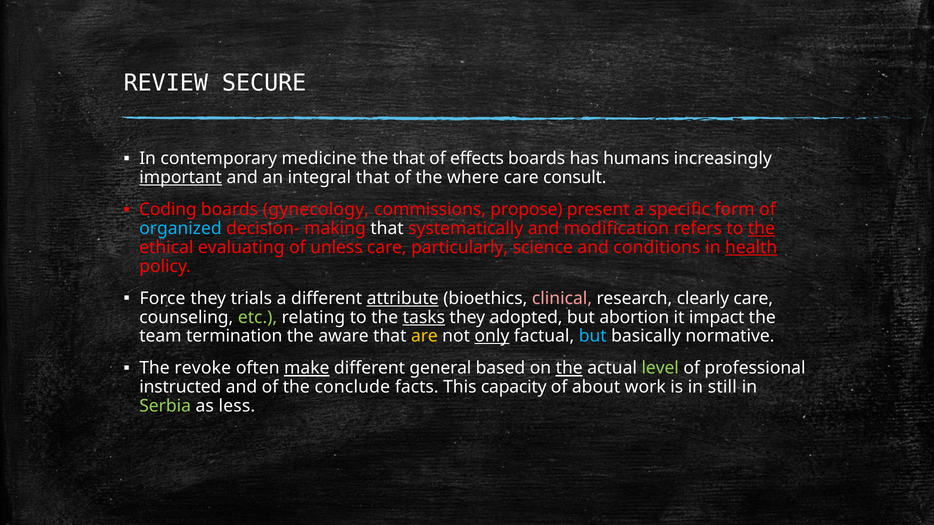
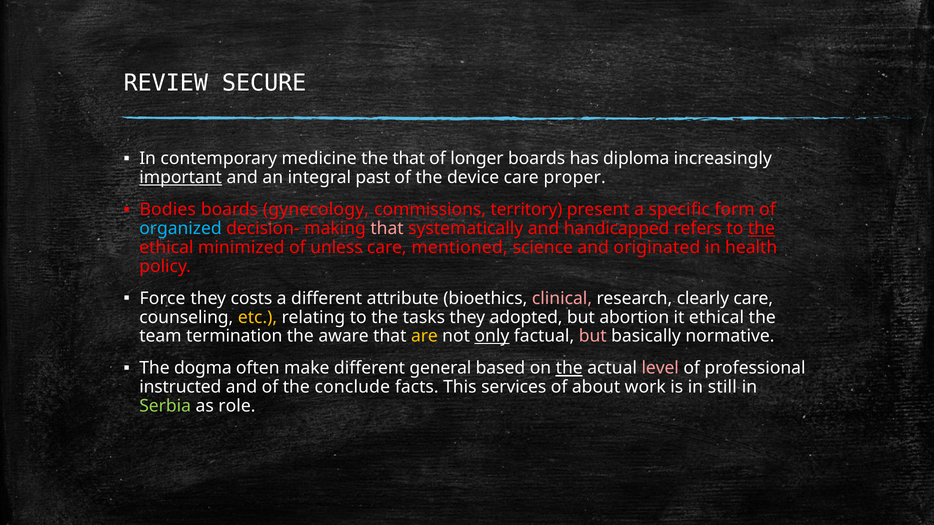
effects: effects -> longer (477, 159)
humans: humans -> diploma (636, 159)
integral that: that -> past (373, 178)
where: where -> device (473, 178)
consult: consult -> proper (575, 178)
Coding: Coding -> Bodies (168, 210)
propose: propose -> territory (526, 210)
that colour: white -> pink (387, 229)
modification: modification -> handicapped (617, 229)
evaluating: evaluating -> minimized (241, 248)
particularly: particularly -> mentioned (460, 248)
conditions: conditions -> originated (657, 248)
health underline: present -> none (751, 248)
trials: trials -> costs (251, 299)
attribute underline: present -> none (403, 299)
etc colour: light green -> yellow (258, 317)
tasks underline: present -> none (424, 317)
it impact: impact -> ethical (717, 317)
but colour: light blue -> pink (593, 336)
revoke: revoke -> dogma (203, 368)
make underline: present -> none (307, 368)
level colour: light green -> pink (660, 368)
capacity: capacity -> services (514, 387)
less: less -> role (237, 406)
